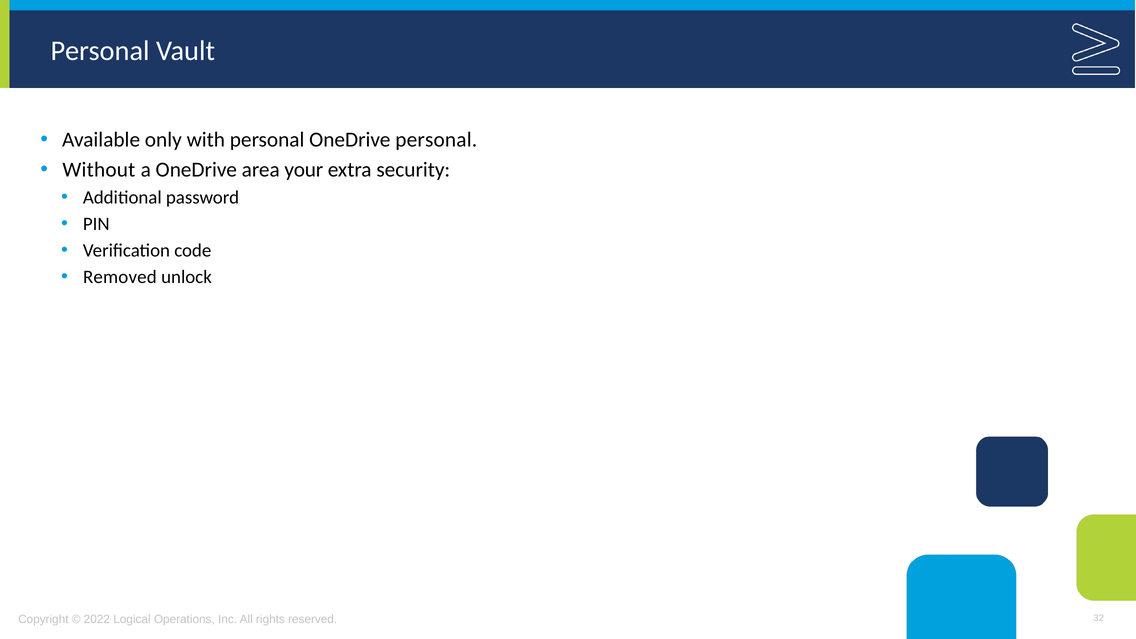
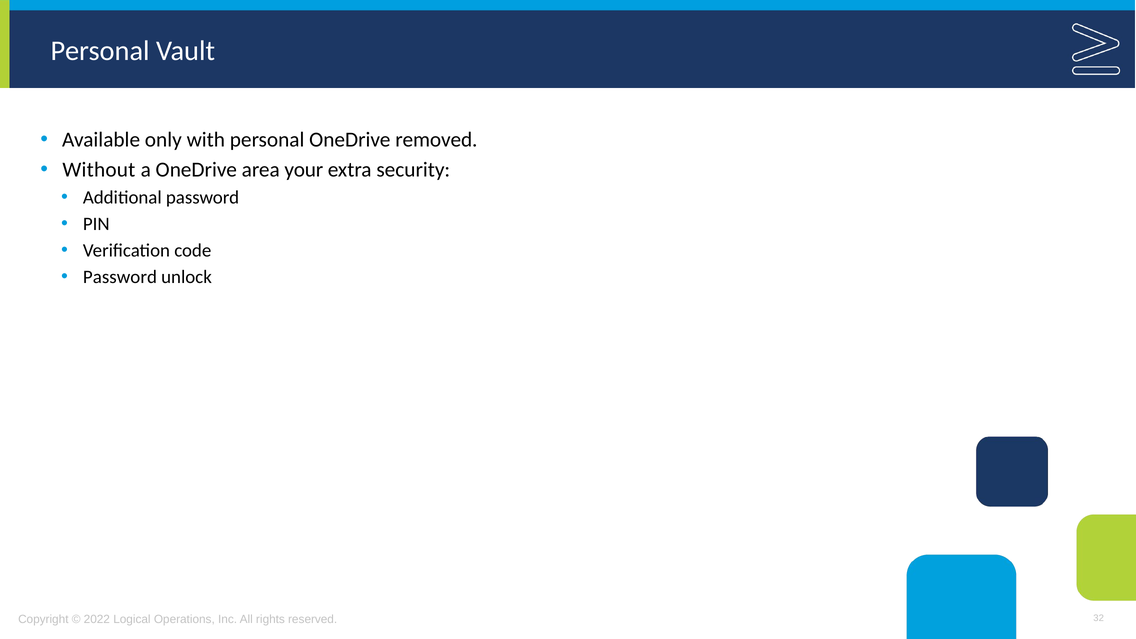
OneDrive personal: personal -> removed (436, 140)
Removed: Removed -> Password (120, 277)
